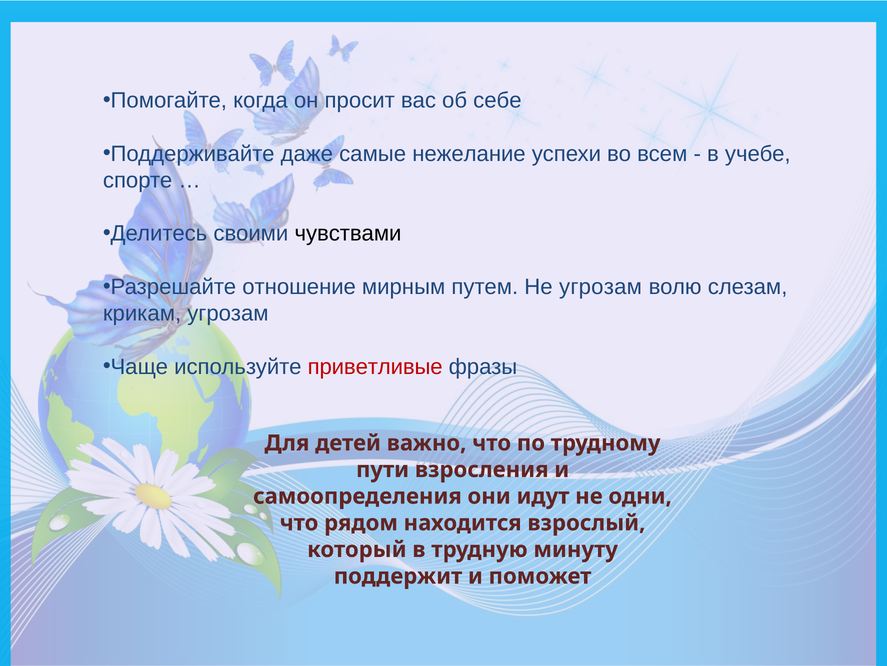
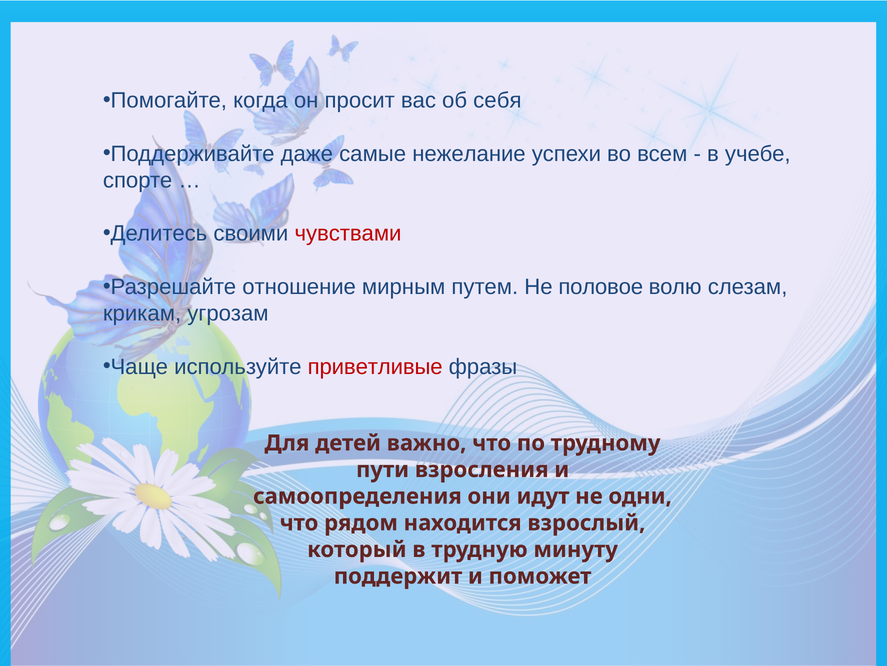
себе: себе -> себя (497, 100)
чувствами colour: black -> red (348, 233)
Не угрозам: угрозам -> половое (601, 287)
